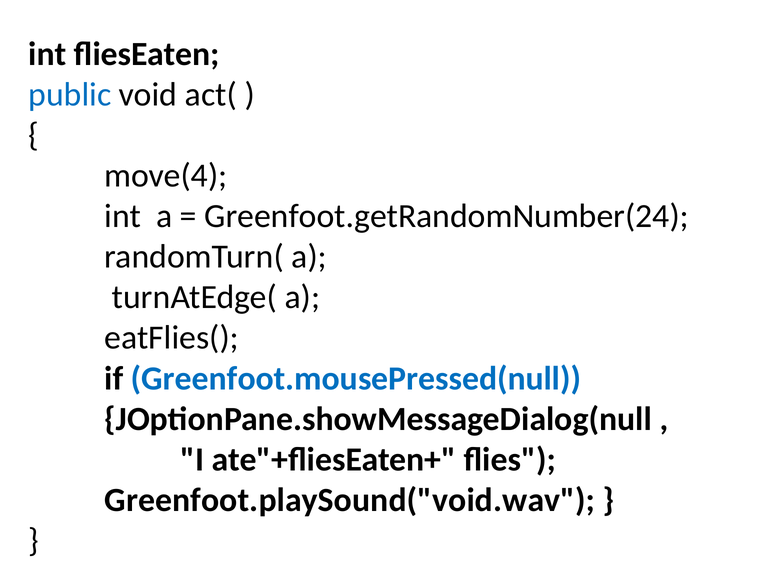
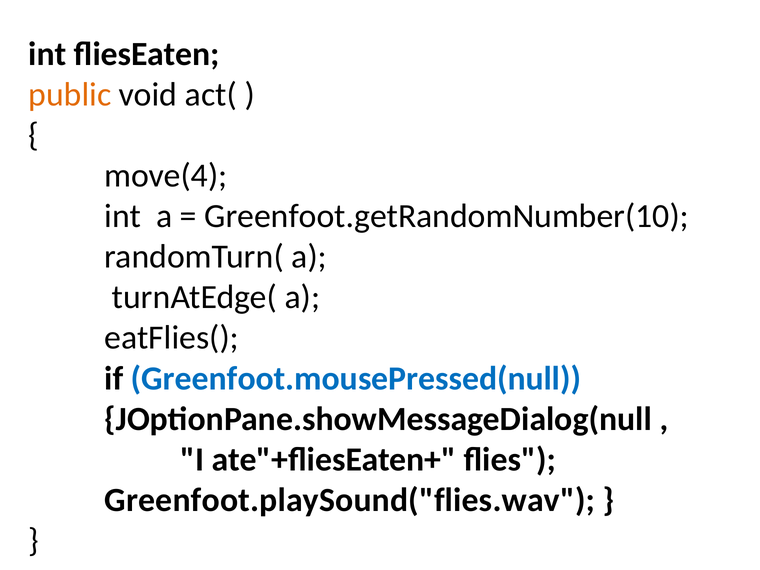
public colour: blue -> orange (70, 95)
Greenfoot.getRandomNumber(24: Greenfoot.getRandomNumber(24 -> Greenfoot.getRandomNumber(10 (447, 216)
Greenfoot.playSound("void.wav: Greenfoot.playSound("void.wav -> Greenfoot.playSound("flies.wav (350, 500)
